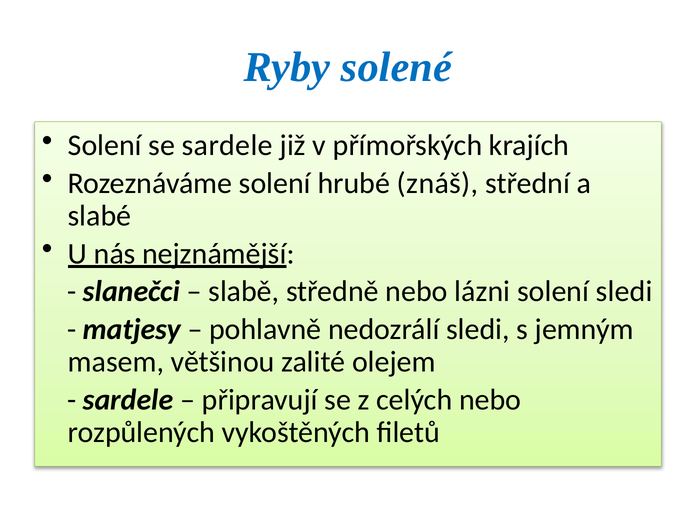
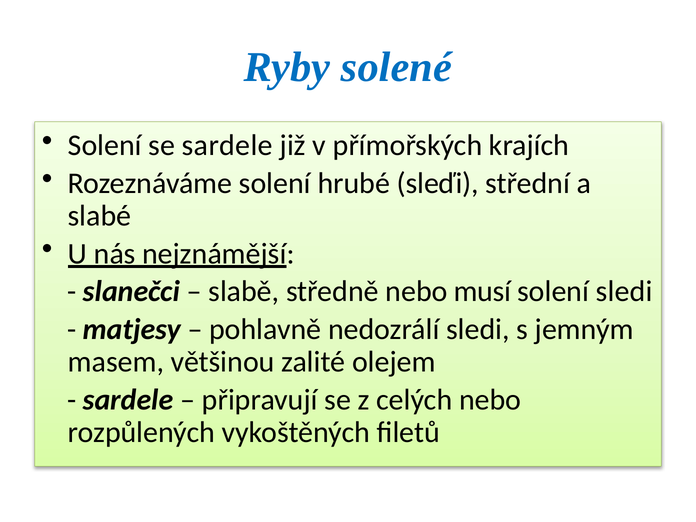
znáš: znáš -> sleďi (438, 183)
lázni: lázni -> musí (483, 292)
